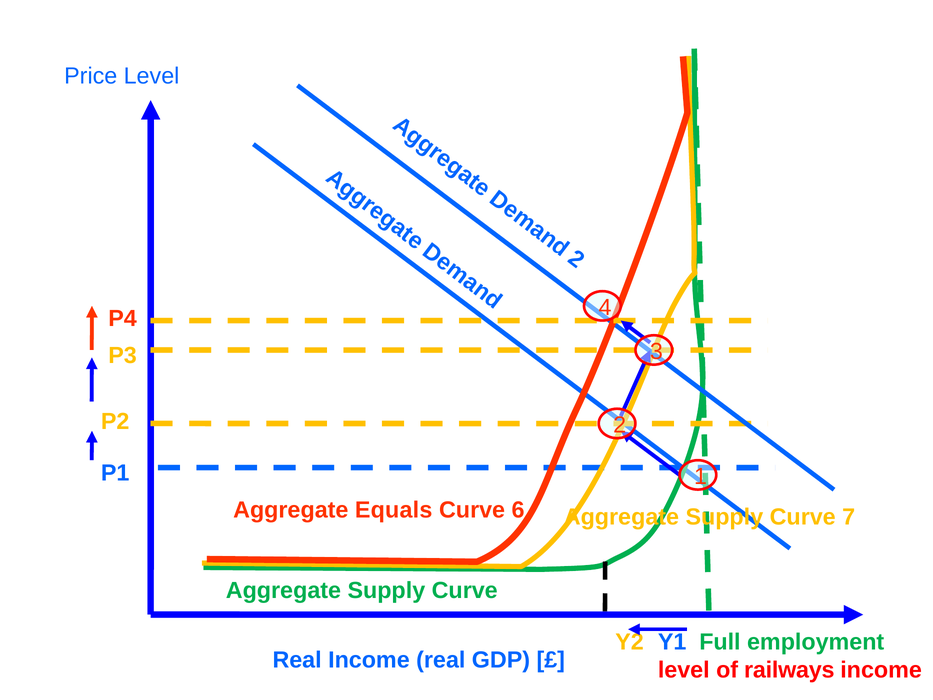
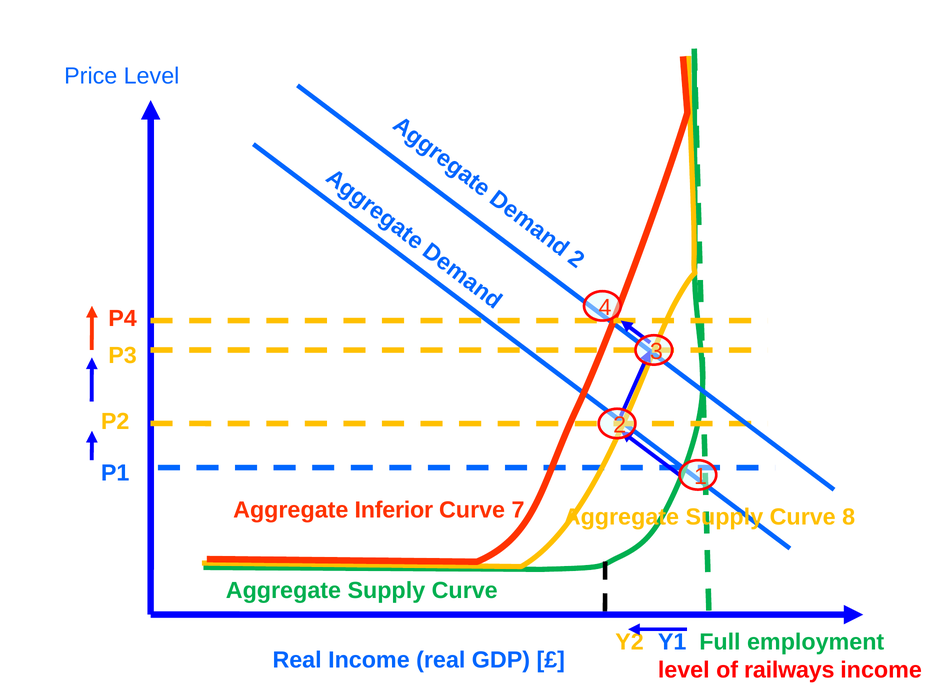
Equals: Equals -> Inferior (394, 510)
6: 6 -> 7 (518, 510)
7: 7 -> 8 (849, 517)
